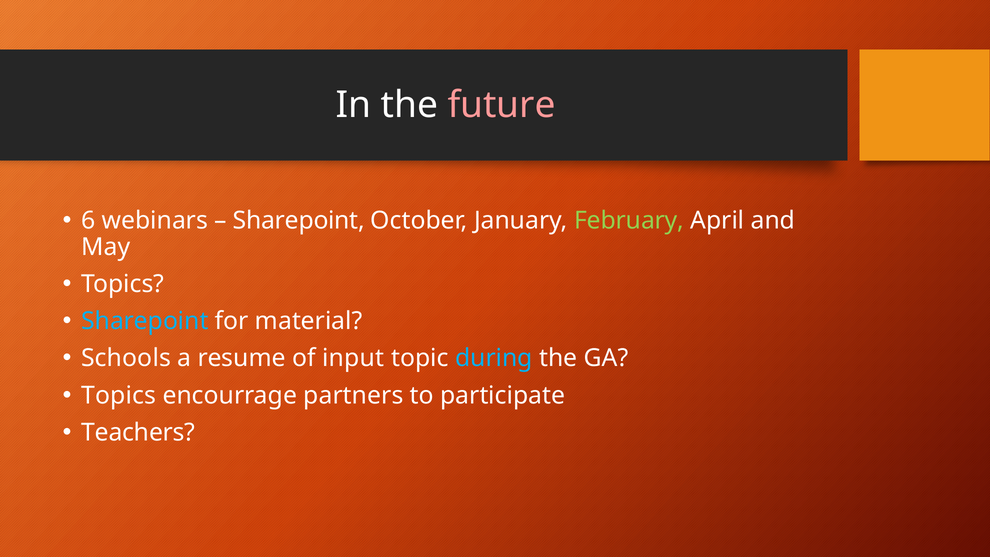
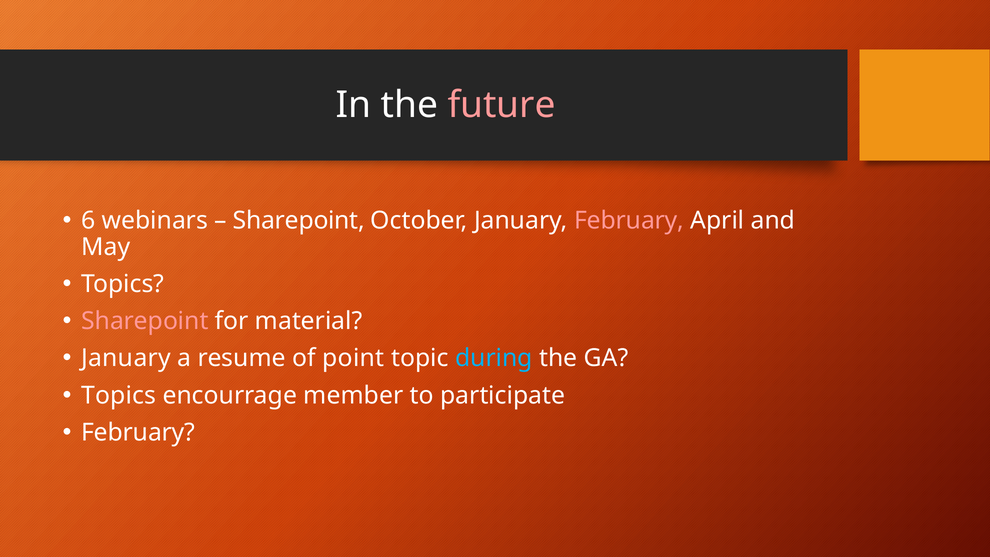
February colour: light green -> pink (629, 220)
Sharepoint colour: light blue -> pink (145, 321)
Schools: Schools -> January (126, 358)
input: input -> point (353, 358)
partners: partners -> member (353, 395)
Teachers: Teachers -> February (138, 432)
